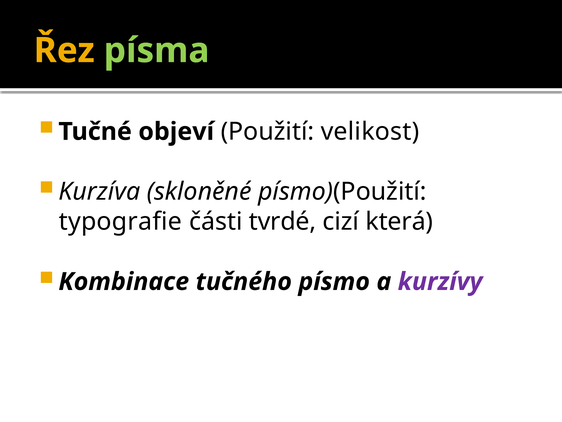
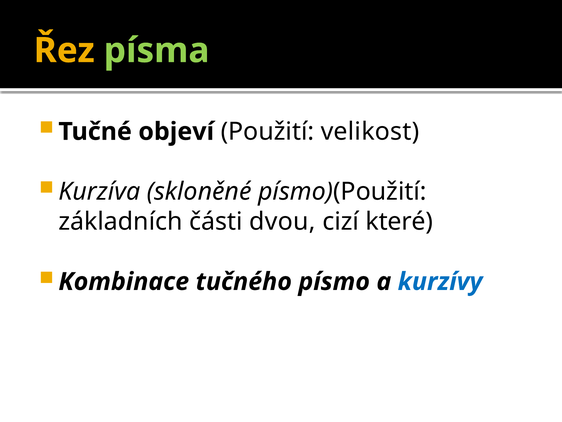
typografie: typografie -> základních (121, 221)
tvrdé: tvrdé -> dvou (282, 221)
která: která -> které (399, 221)
kurzívy colour: purple -> blue (440, 281)
